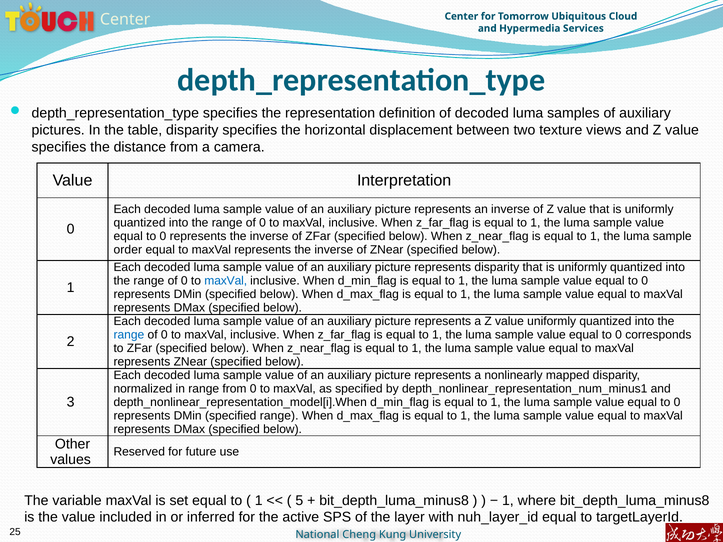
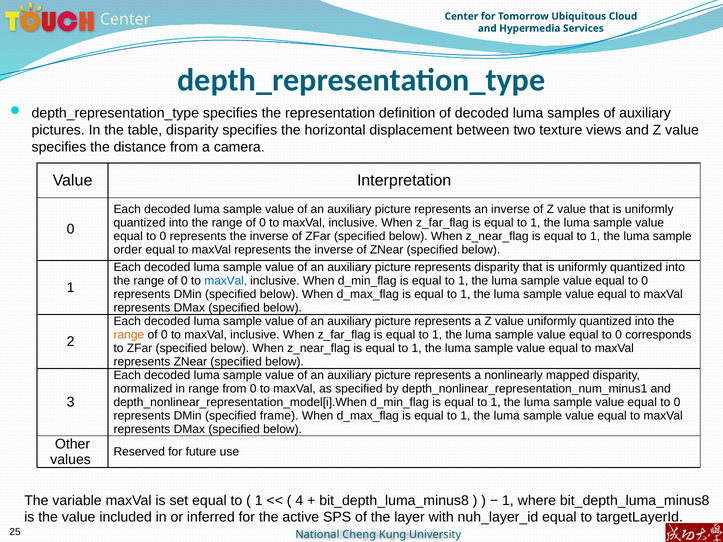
range colour: blue -> orange (129, 335)
specified range: range -> frame (279, 416)
5: 5 -> 4 (299, 501)
